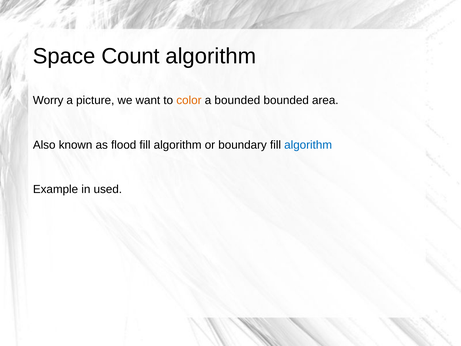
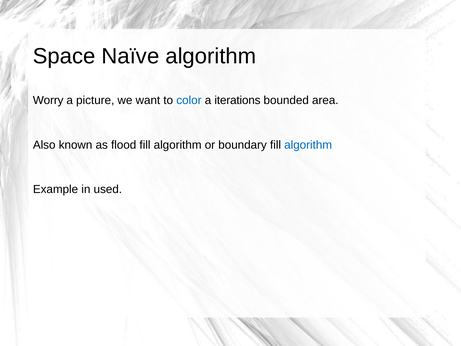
Count: Count -> Naïve (130, 56)
color colour: orange -> blue (189, 100)
a bounded: bounded -> iterations (237, 100)
